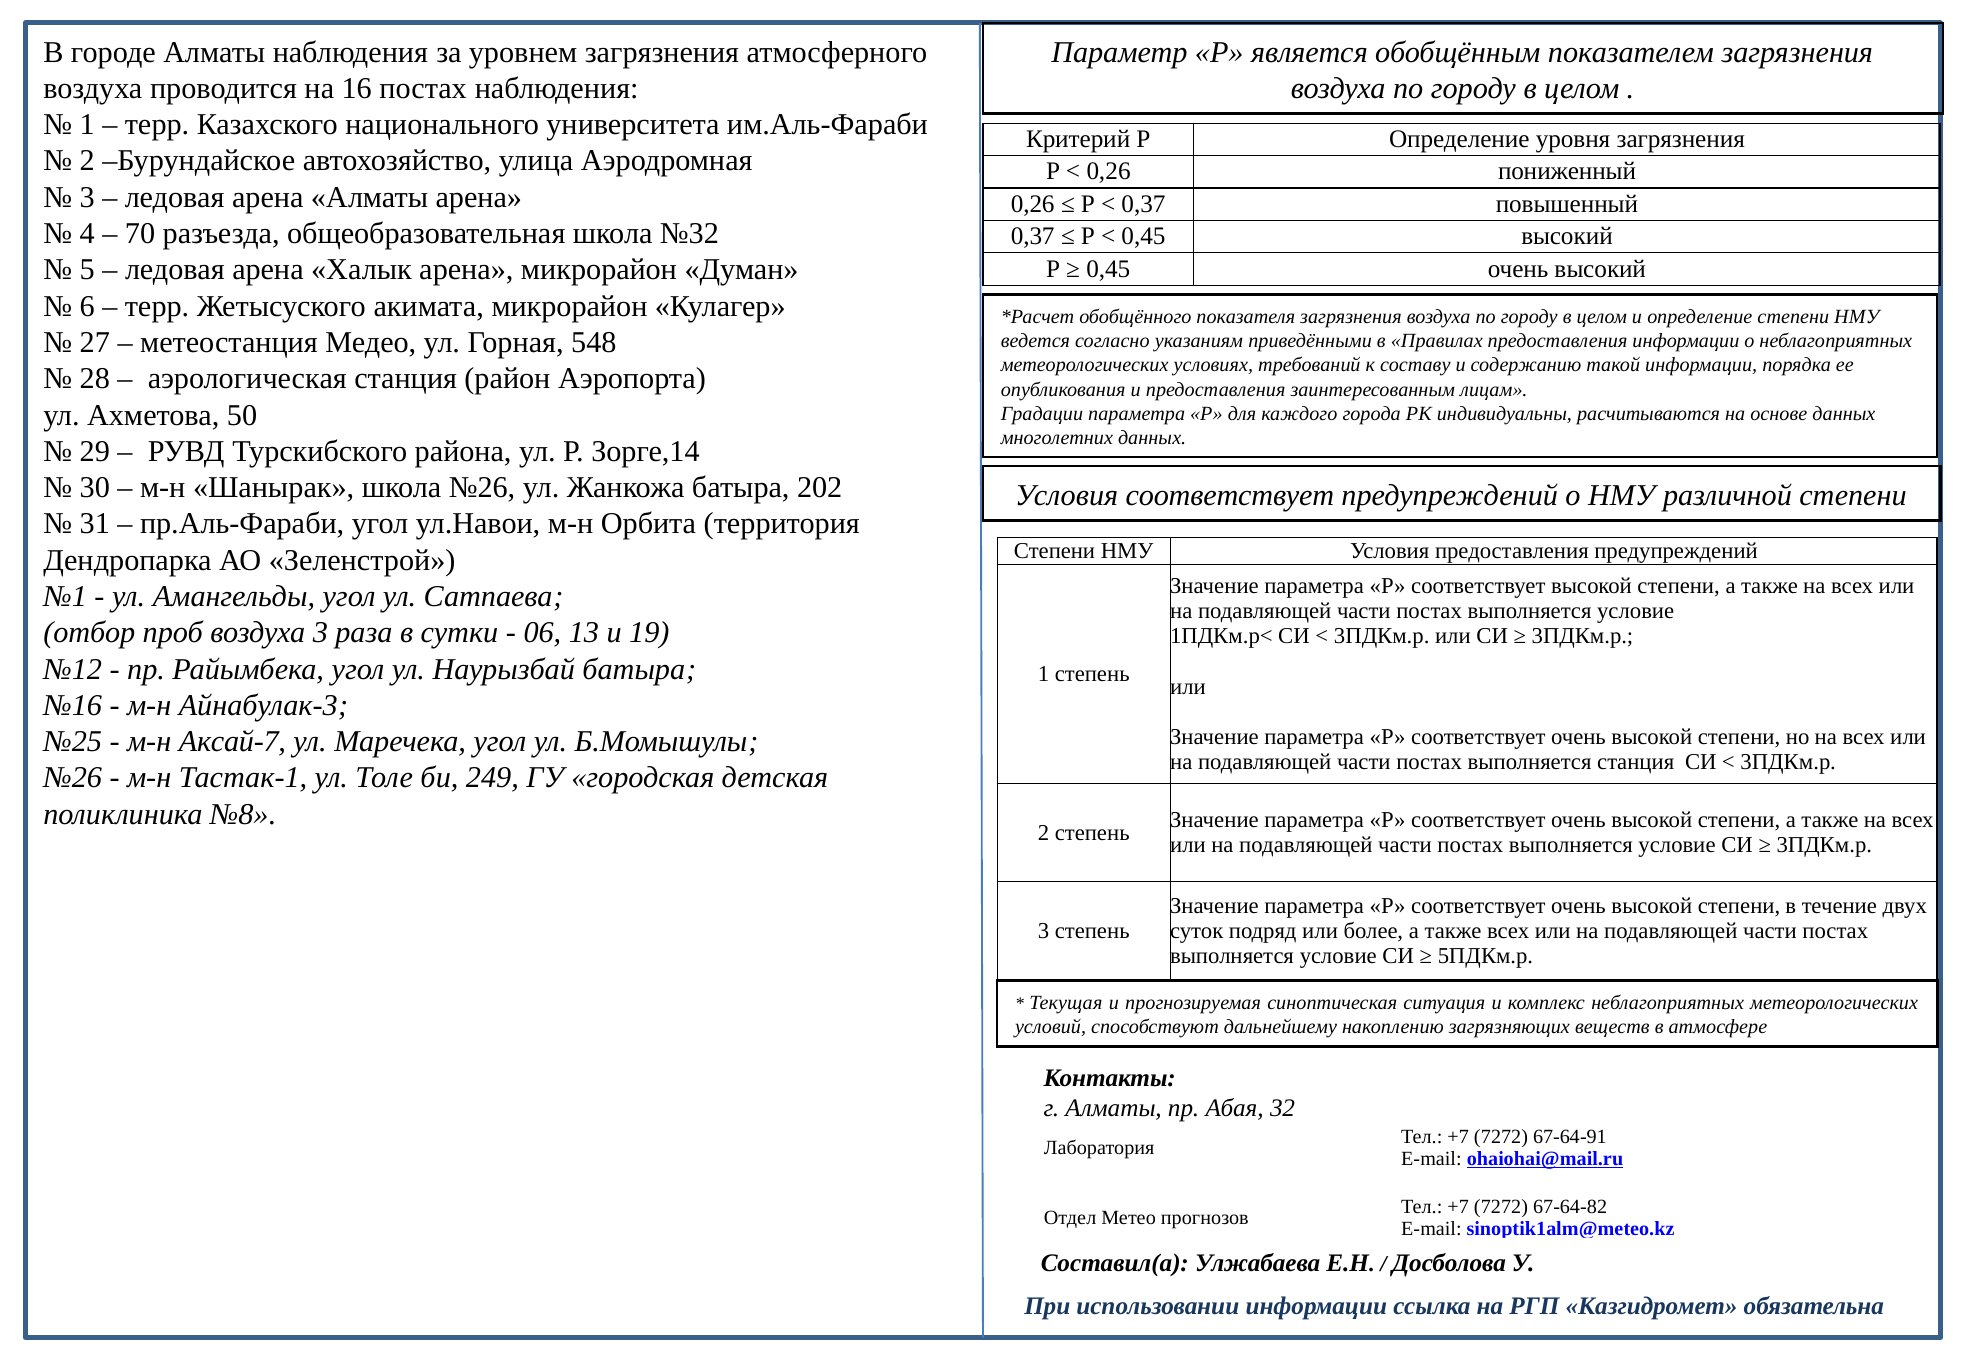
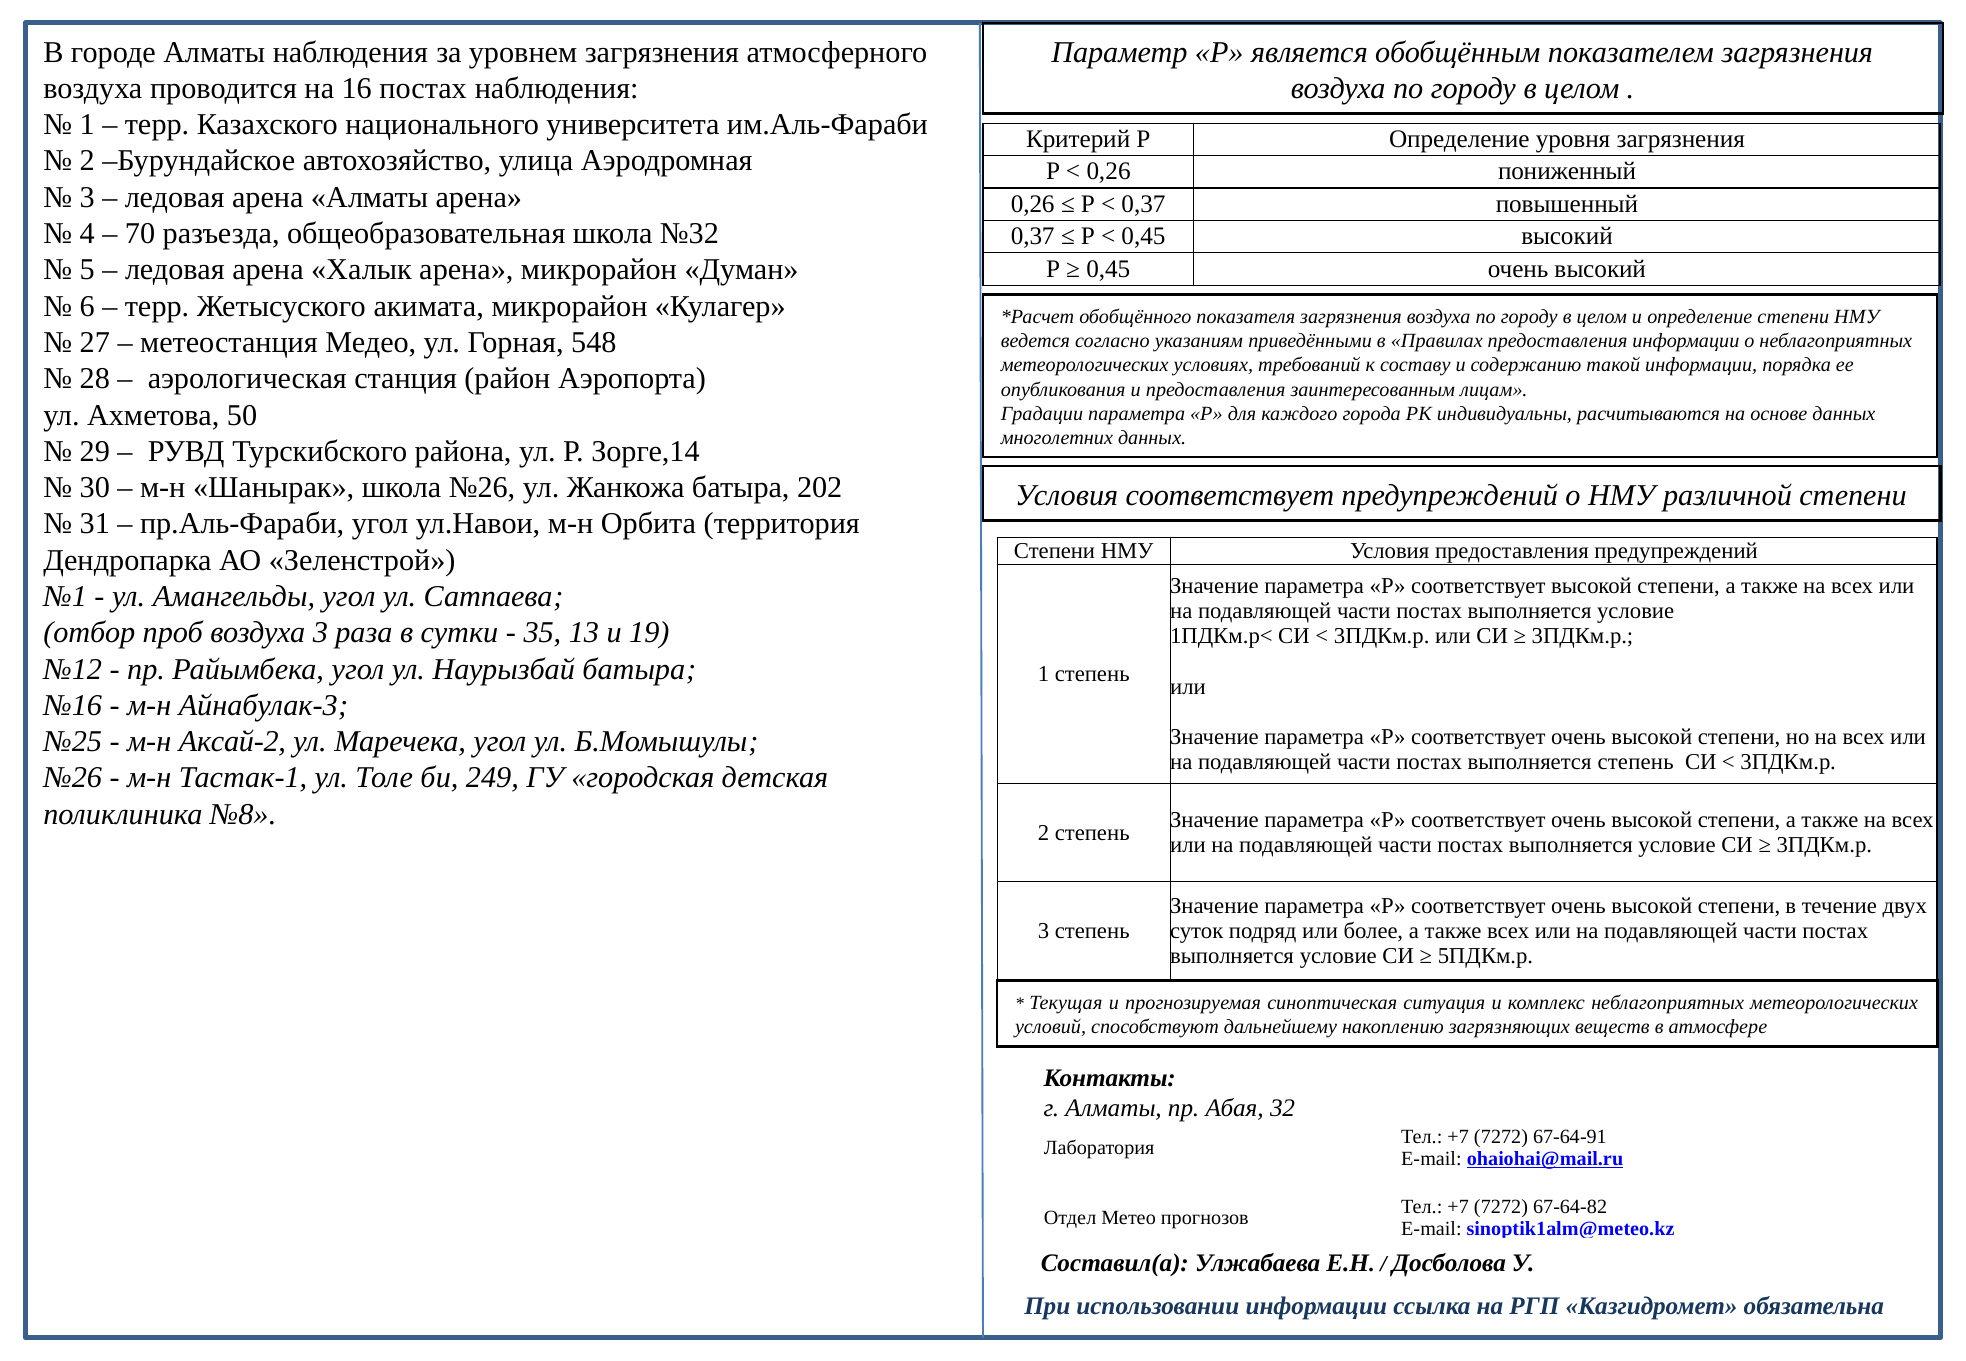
06: 06 -> 35 (542, 633)
Аксай-7: Аксай-7 -> Аксай-2 (232, 742)
выполняется станция: станция -> степень (1636, 762)
